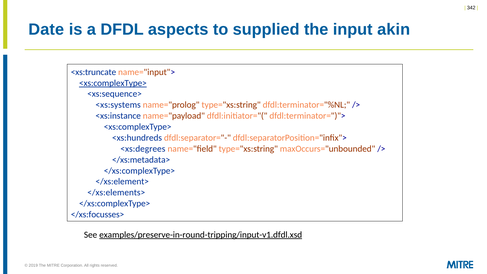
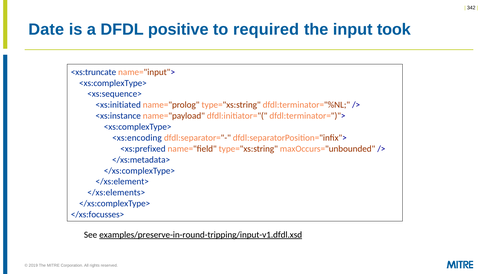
aspects: aspects -> positive (178, 29)
supplied: supplied -> required (266, 29)
akin: akin -> took (394, 29)
<xs:complexType> underline: present -> none (113, 83)
<xs:systems: <xs:systems -> <xs:initiated (118, 105)
<xs:hundreds: <xs:hundreds -> <xs:encoding (137, 138)
<xs:degrees: <xs:degrees -> <xs:prefixed (143, 149)
